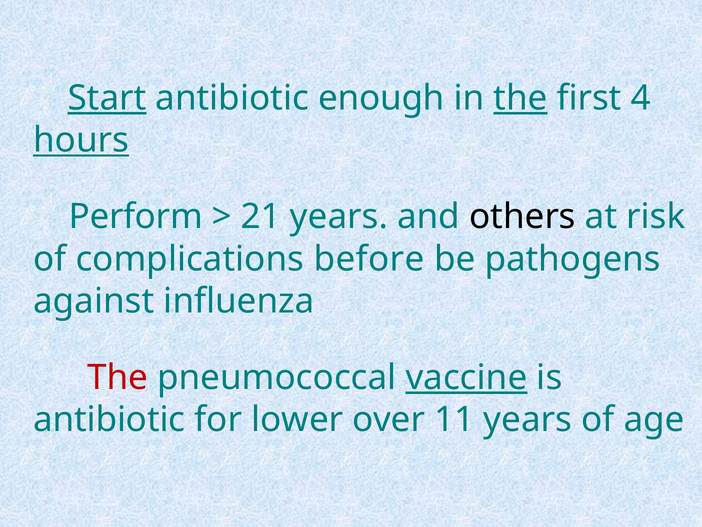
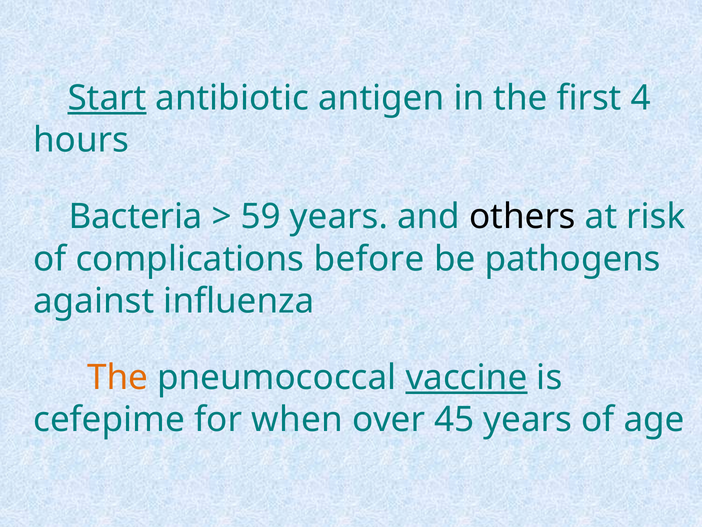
enough: enough -> antigen (381, 98)
the underline: present -> none (521, 98)
hours underline: present -> none (81, 140)
Perform: Perform -> Bacteria (136, 217)
21: 21 -> 59 (261, 217)
The colour: red -> orange (118, 377)
antibiotic: antibiotic -> cefepime (109, 419)
lower: lower -> when (297, 419)
11: 11 -> 45 (454, 419)
